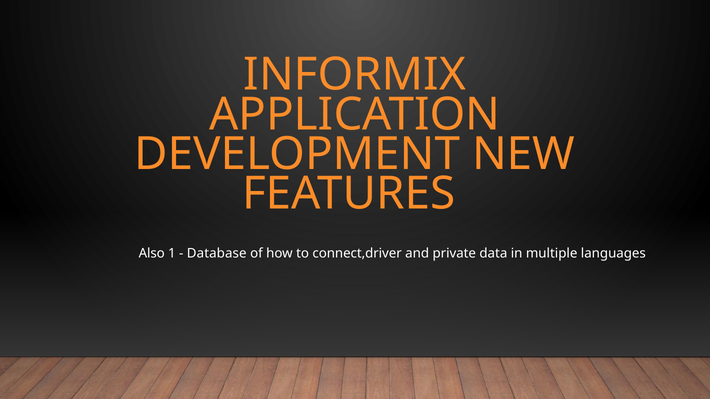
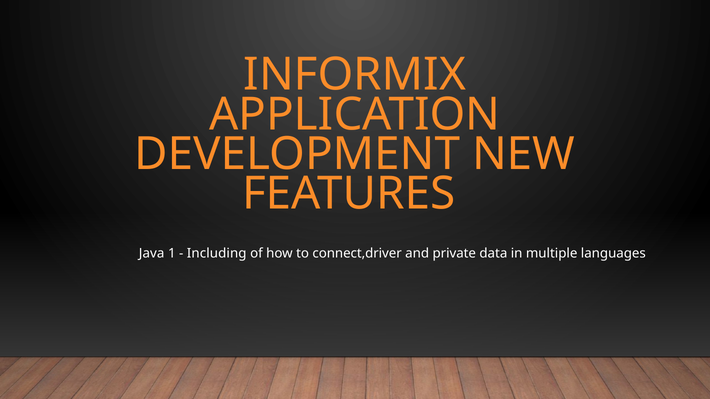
Also: Also -> Java (152, 254)
Database: Database -> Including (217, 254)
